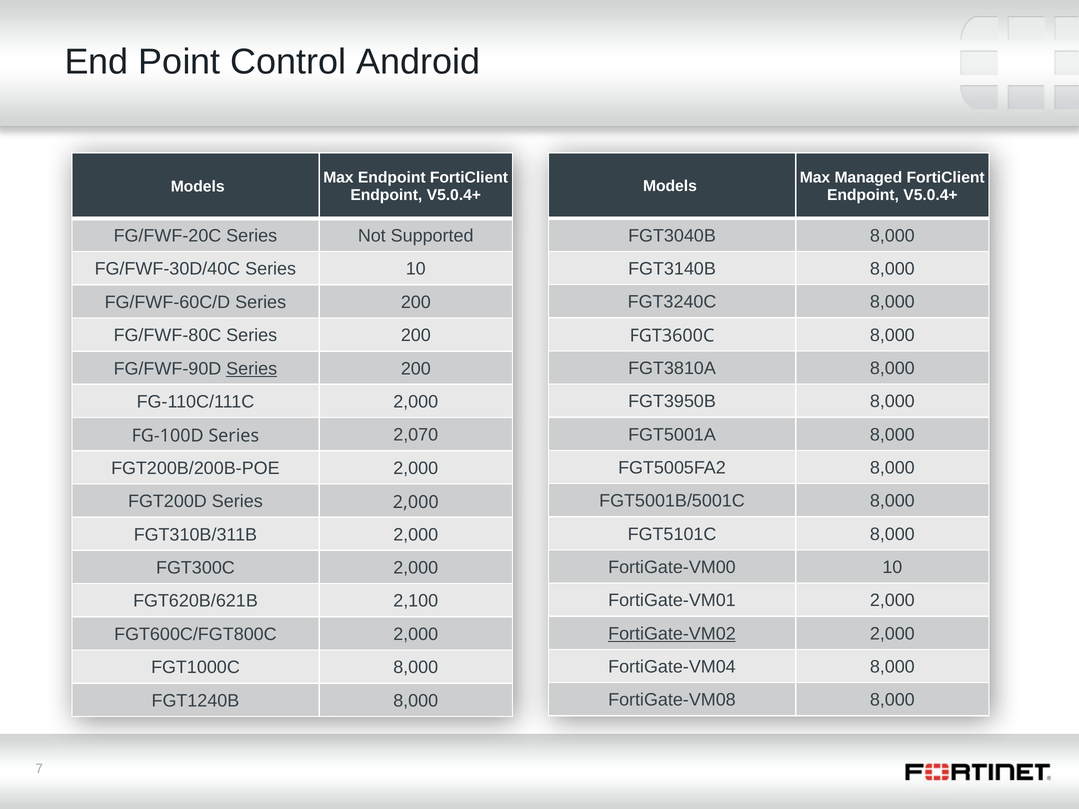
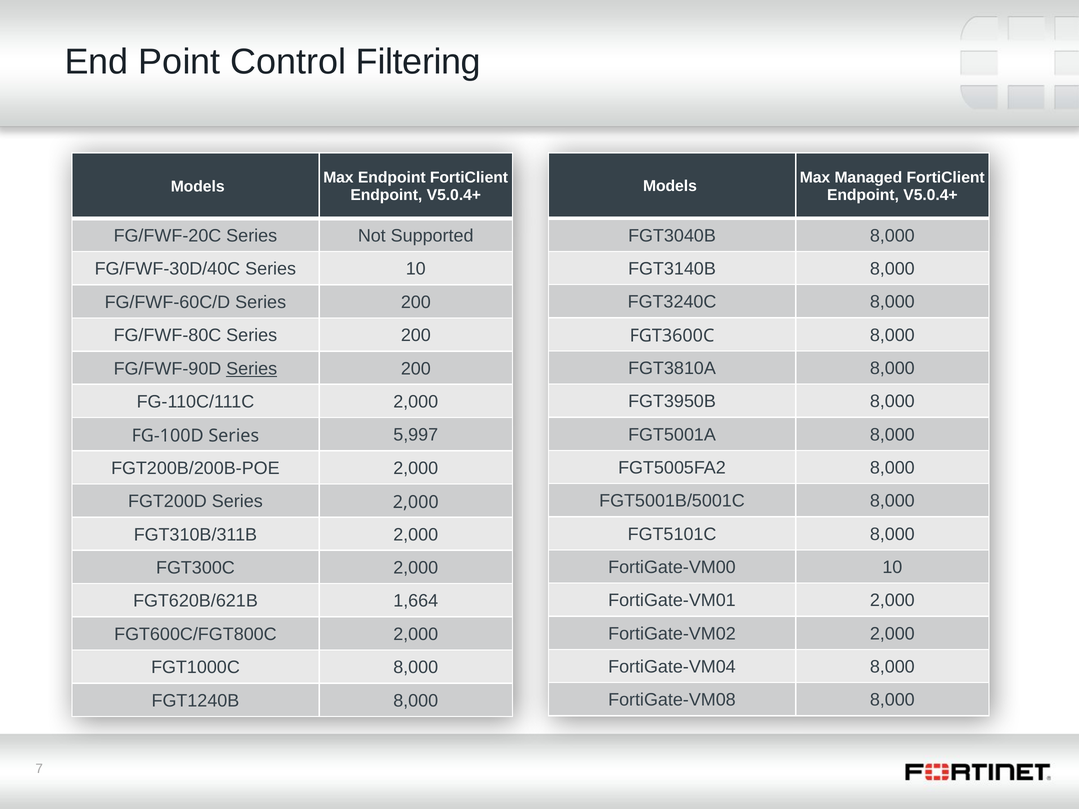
Android: Android -> Filtering (418, 62)
2,070: 2,070 -> 5,997 (416, 435)
2,100: 2,100 -> 1,664 (416, 601)
FortiGate-VM02 underline: present -> none (672, 634)
